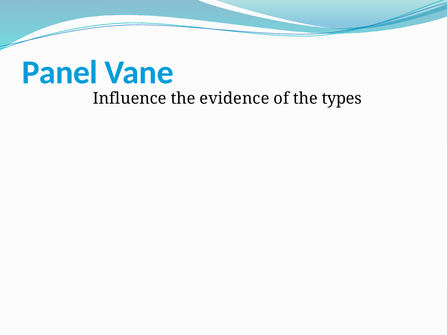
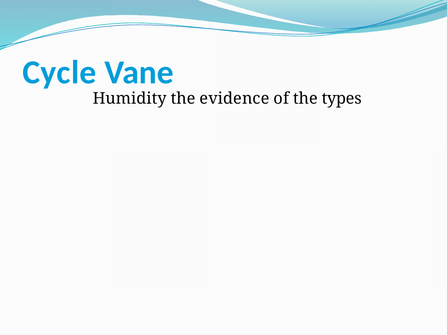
Panel: Panel -> Cycle (59, 73)
Influence: Influence -> Humidity (130, 99)
